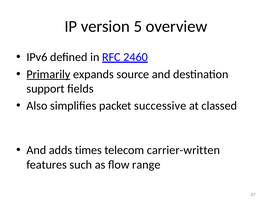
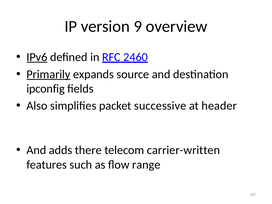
5: 5 -> 9 (138, 26)
IPv6 underline: none -> present (37, 57)
support: support -> ipconfig (46, 89)
classed: classed -> header (219, 106)
times: times -> there (88, 150)
